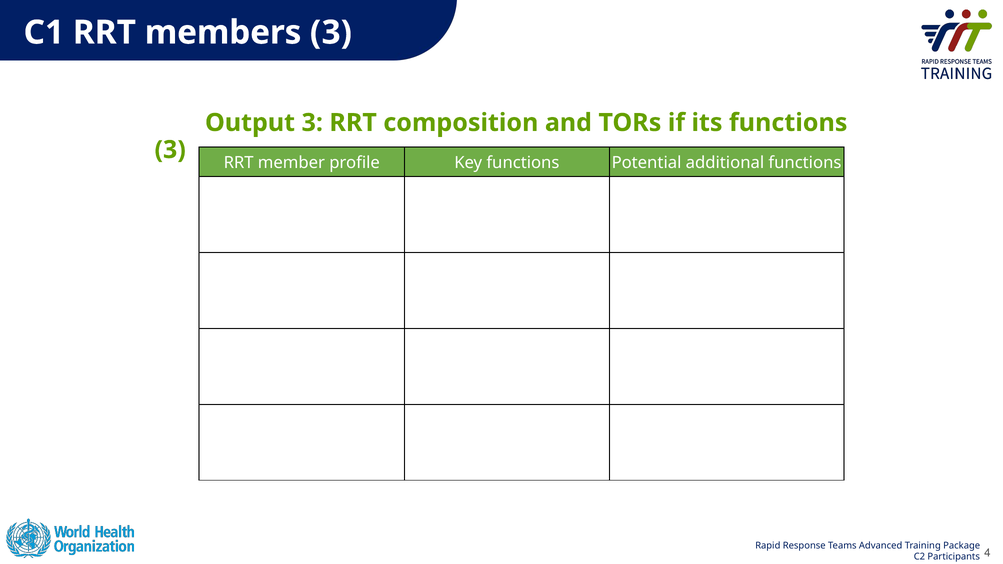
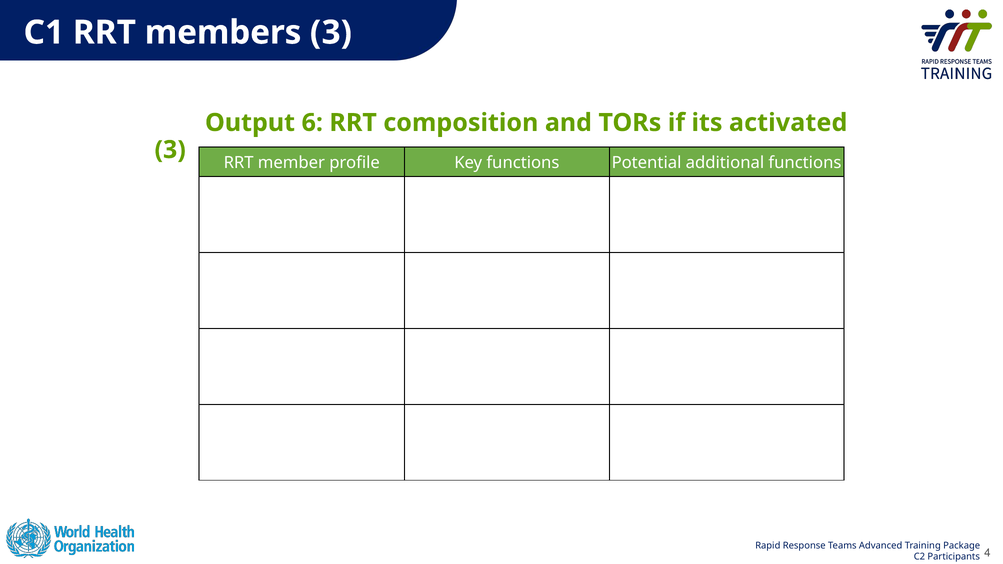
Output 3: 3 -> 6 (312, 123)
its functions: functions -> activated (788, 123)
